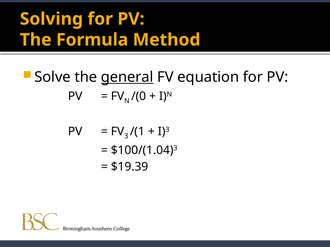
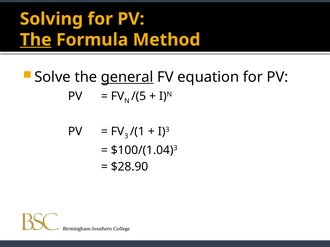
The underline: none -> present (36, 40)
/(0: /(0 -> /(5 (139, 96)
$19.39: $19.39 -> $28.90 (130, 167)
